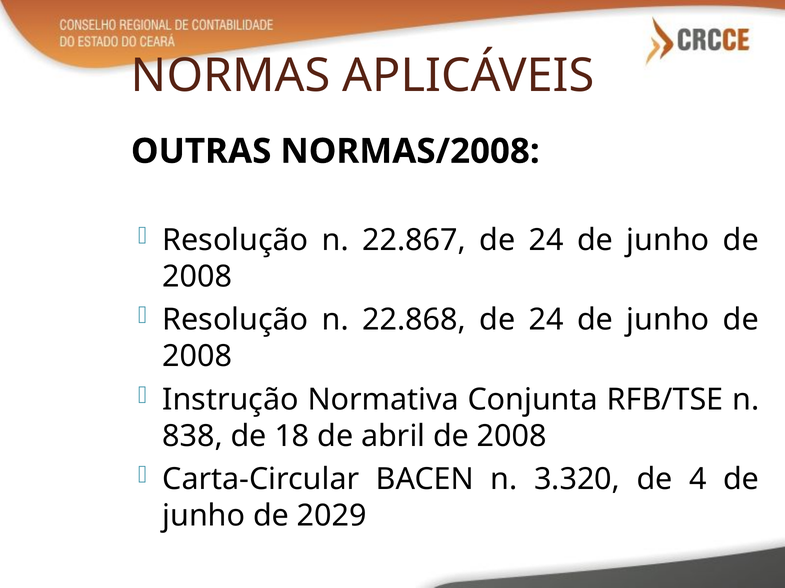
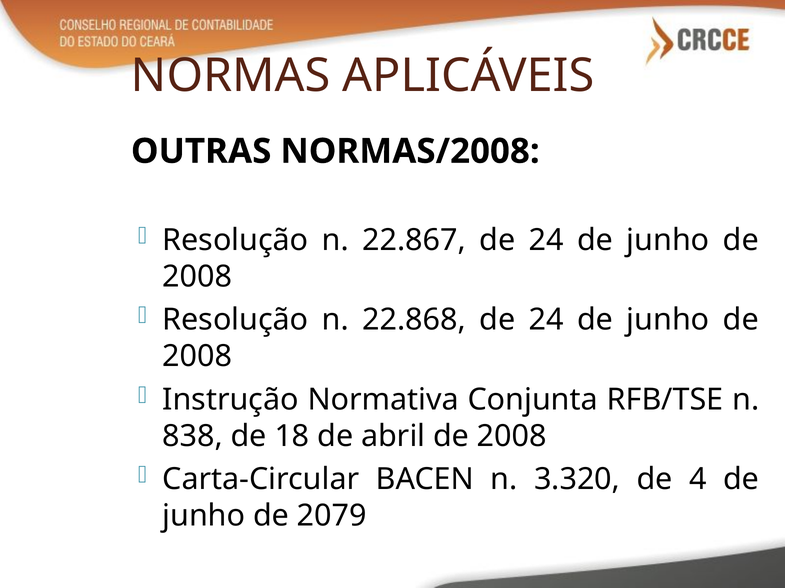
2029: 2029 -> 2079 (332, 516)
